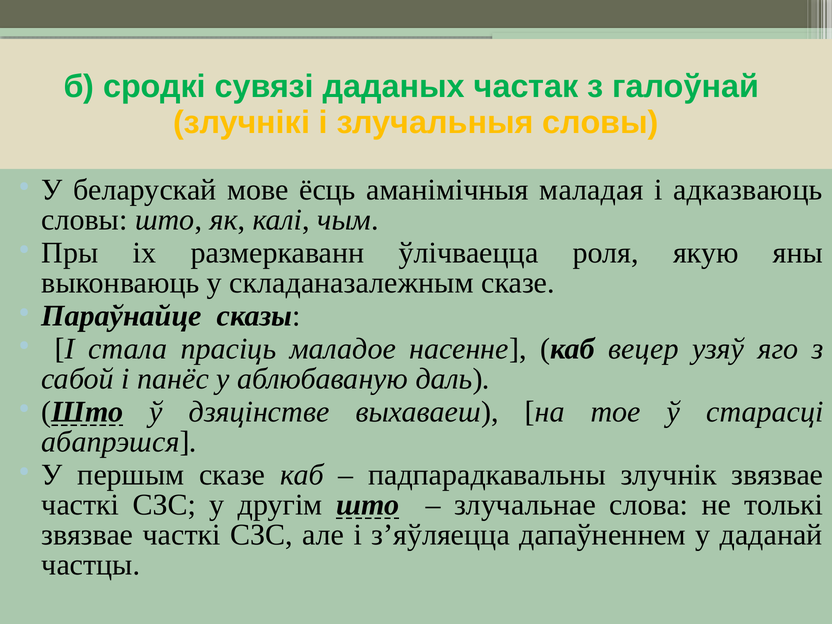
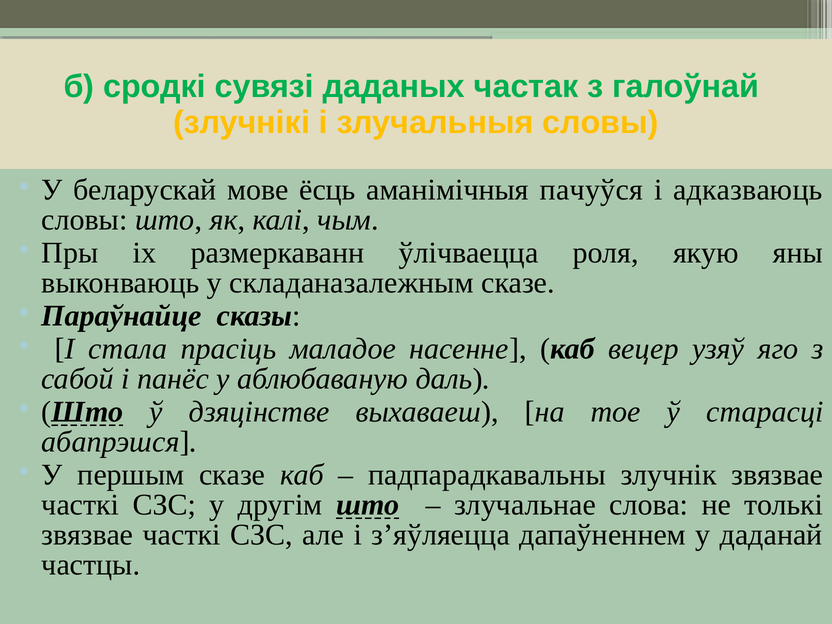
маладая: маладая -> пачуўся (591, 190)
